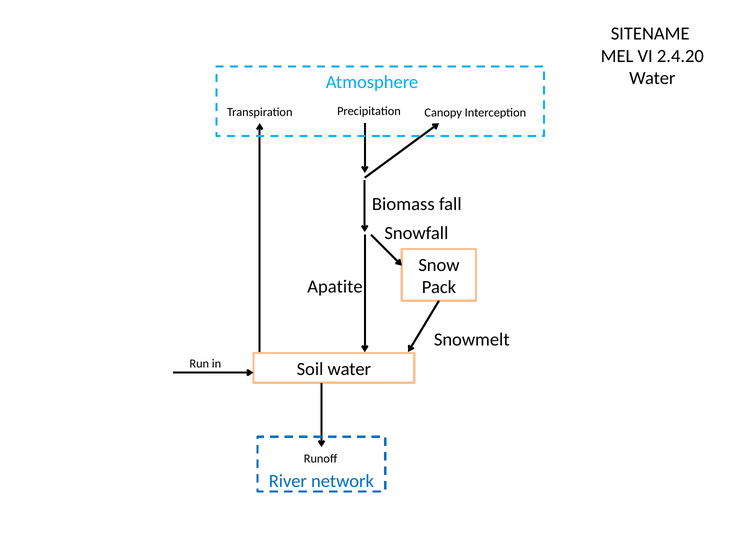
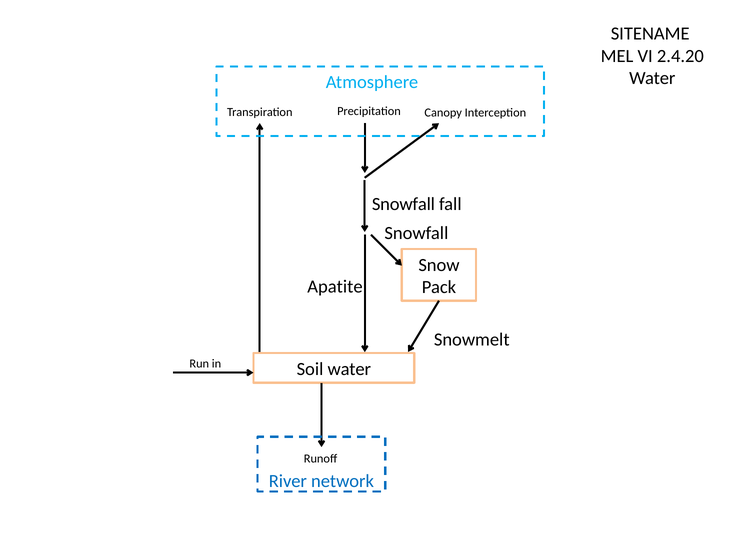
Biomass: Biomass -> Snowfall (403, 204)
